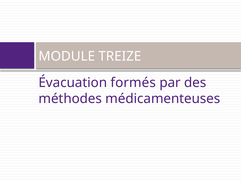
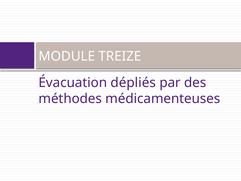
formés: formés -> dépliés (133, 82)
